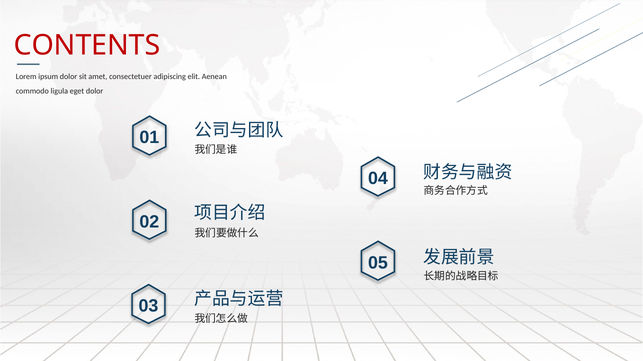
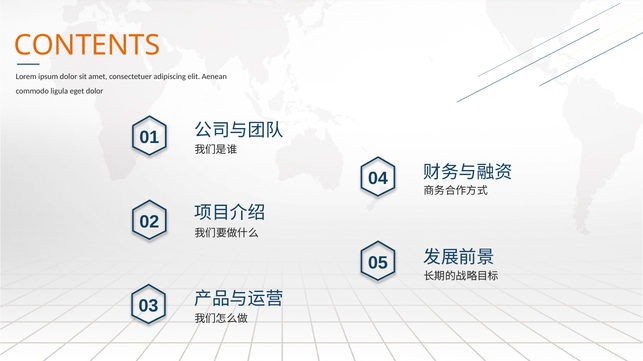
CONTENTS colour: red -> orange (87, 45)
